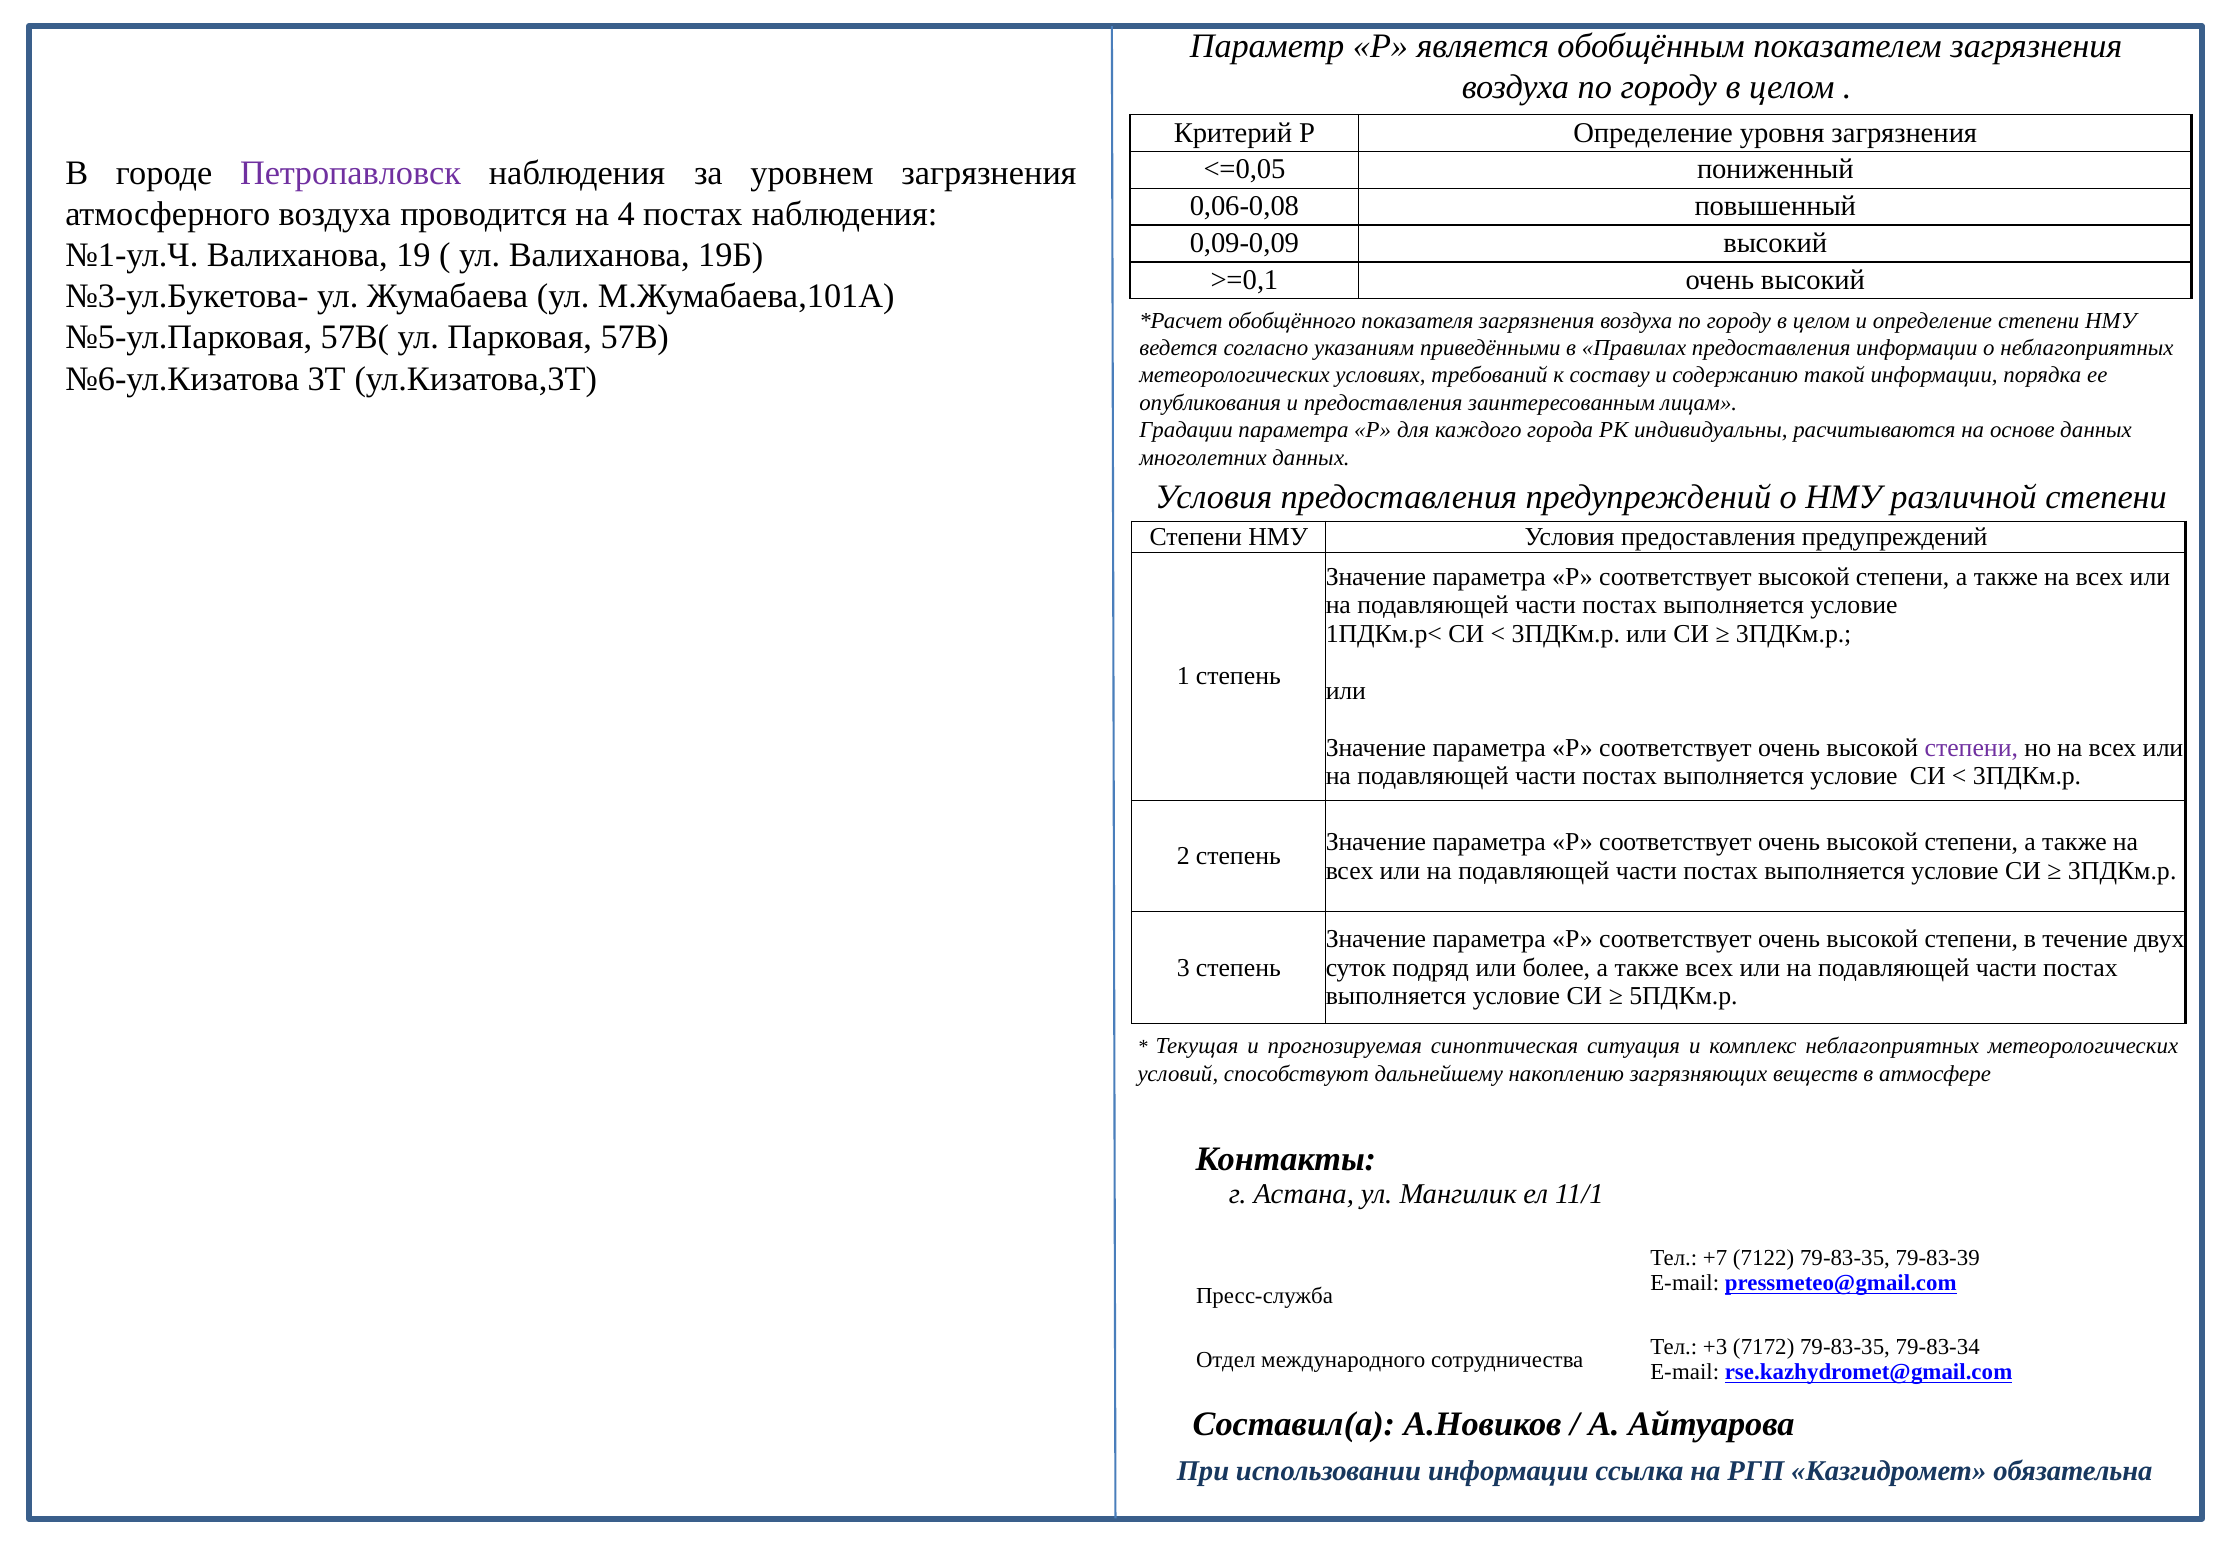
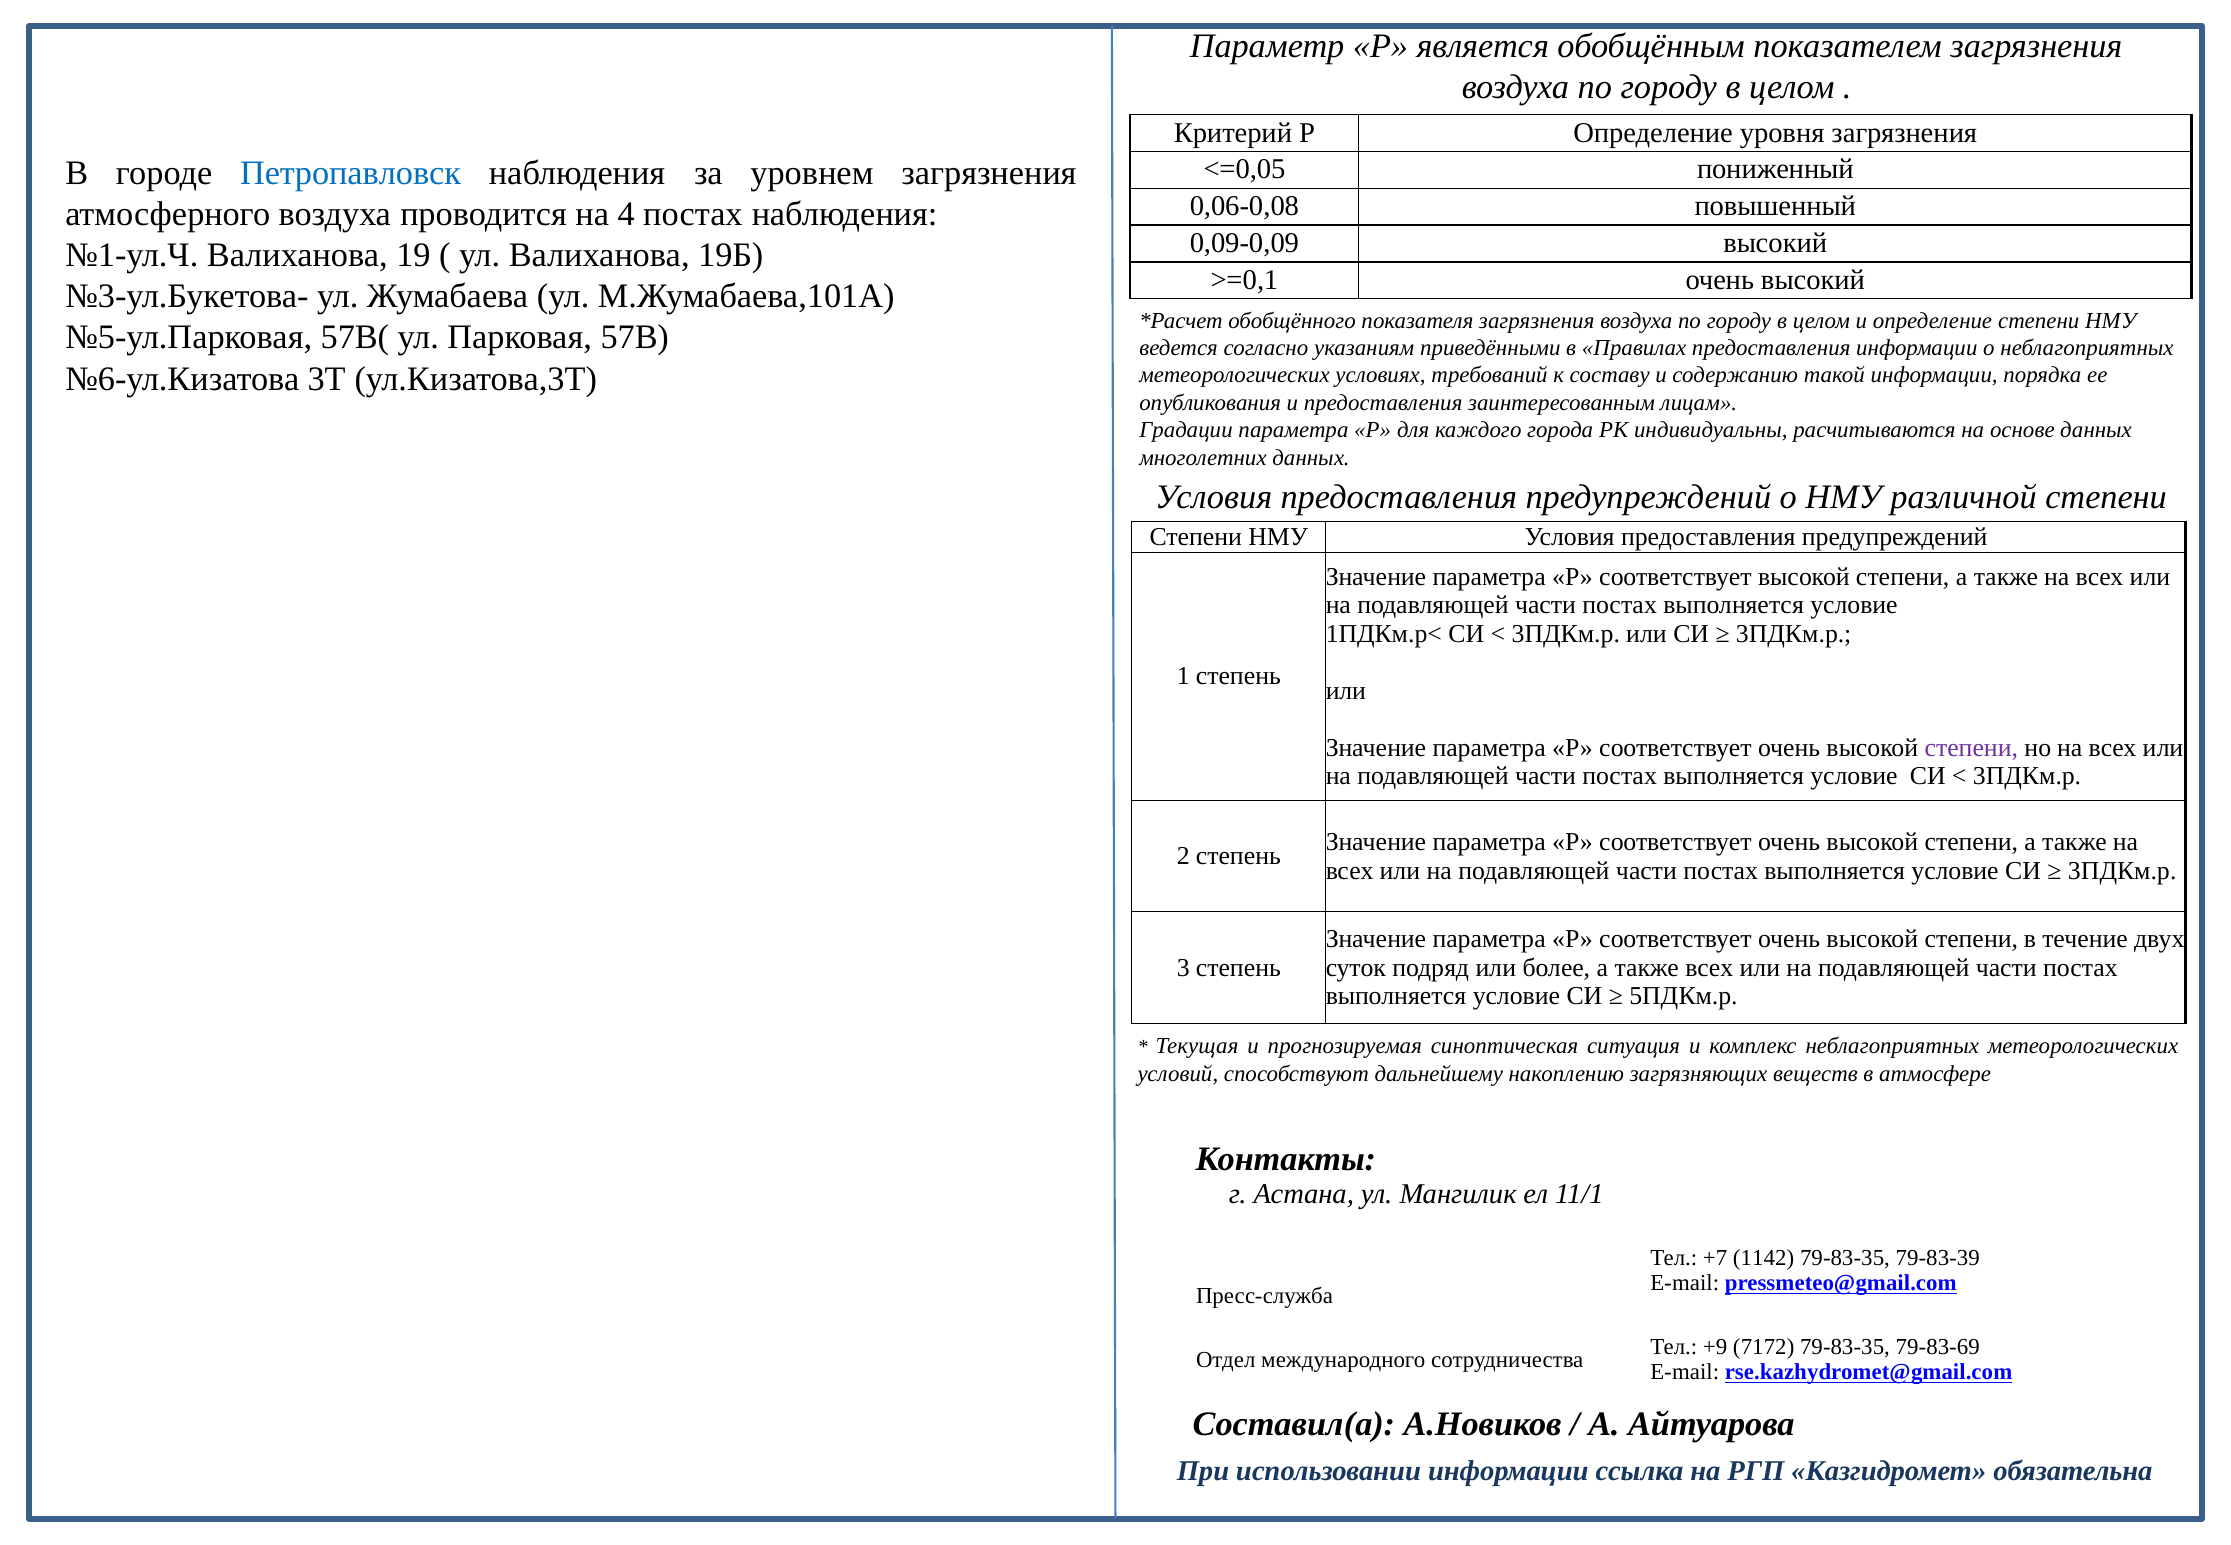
Петропавловск colour: purple -> blue (351, 173)
7122: 7122 -> 1142 (1764, 1257)
+3: +3 -> +9 (1715, 1347)
79-83-34: 79-83-34 -> 79-83-69 (1938, 1347)
